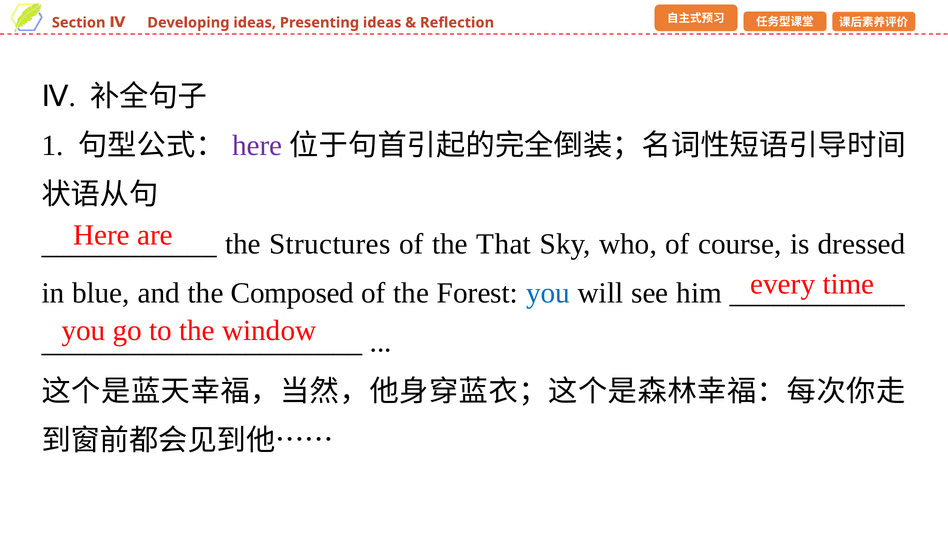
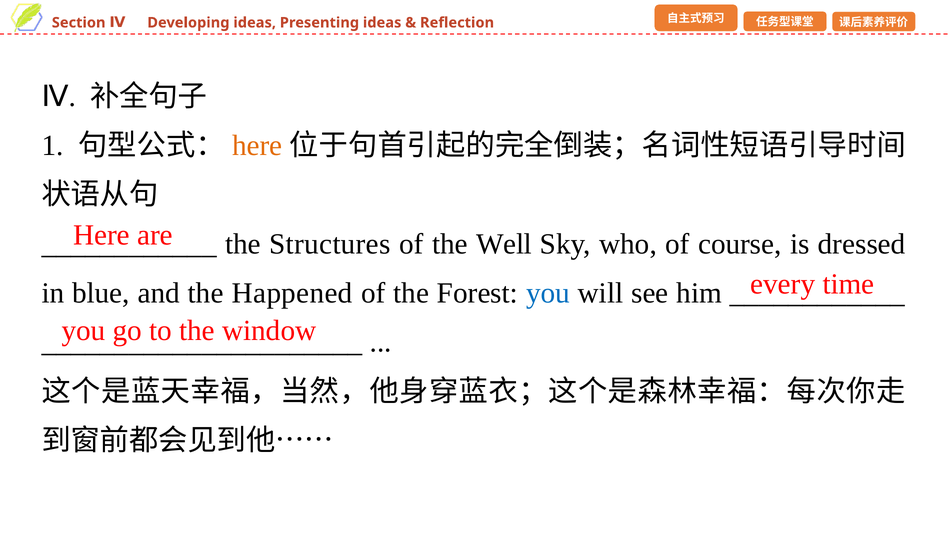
here colour: purple -> orange (257, 146)
That: That -> Well (504, 244)
Composed: Composed -> Happened (292, 293)
